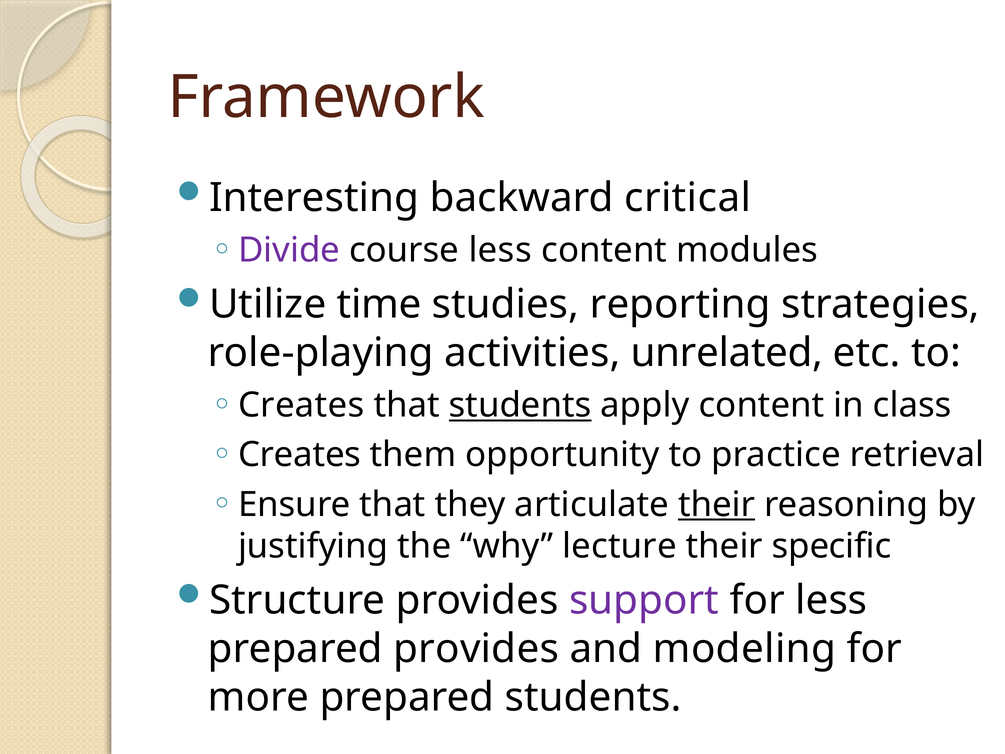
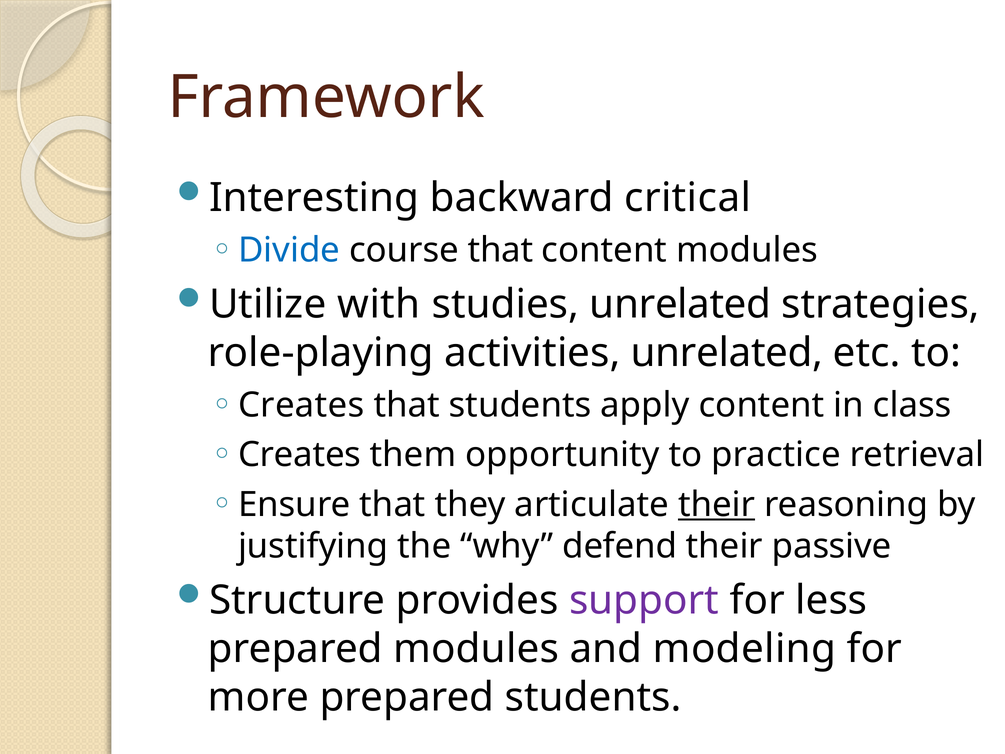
Divide colour: purple -> blue (289, 250)
course less: less -> that (501, 250)
time: time -> with (379, 304)
studies reporting: reporting -> unrelated (680, 304)
students underline: present -> none (520, 405)
lecture: lecture -> defend (620, 546)
specific: specific -> passive (832, 546)
prepared provides: provides -> modules (476, 649)
